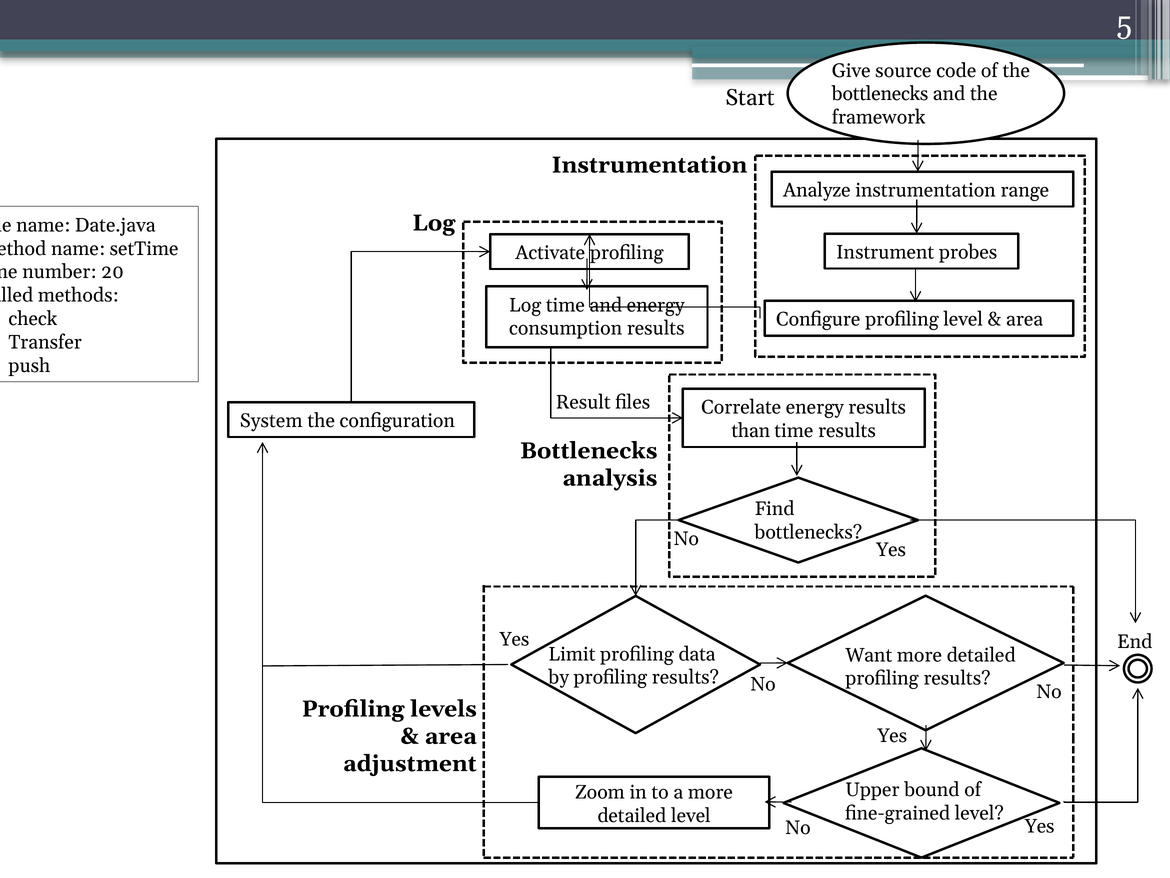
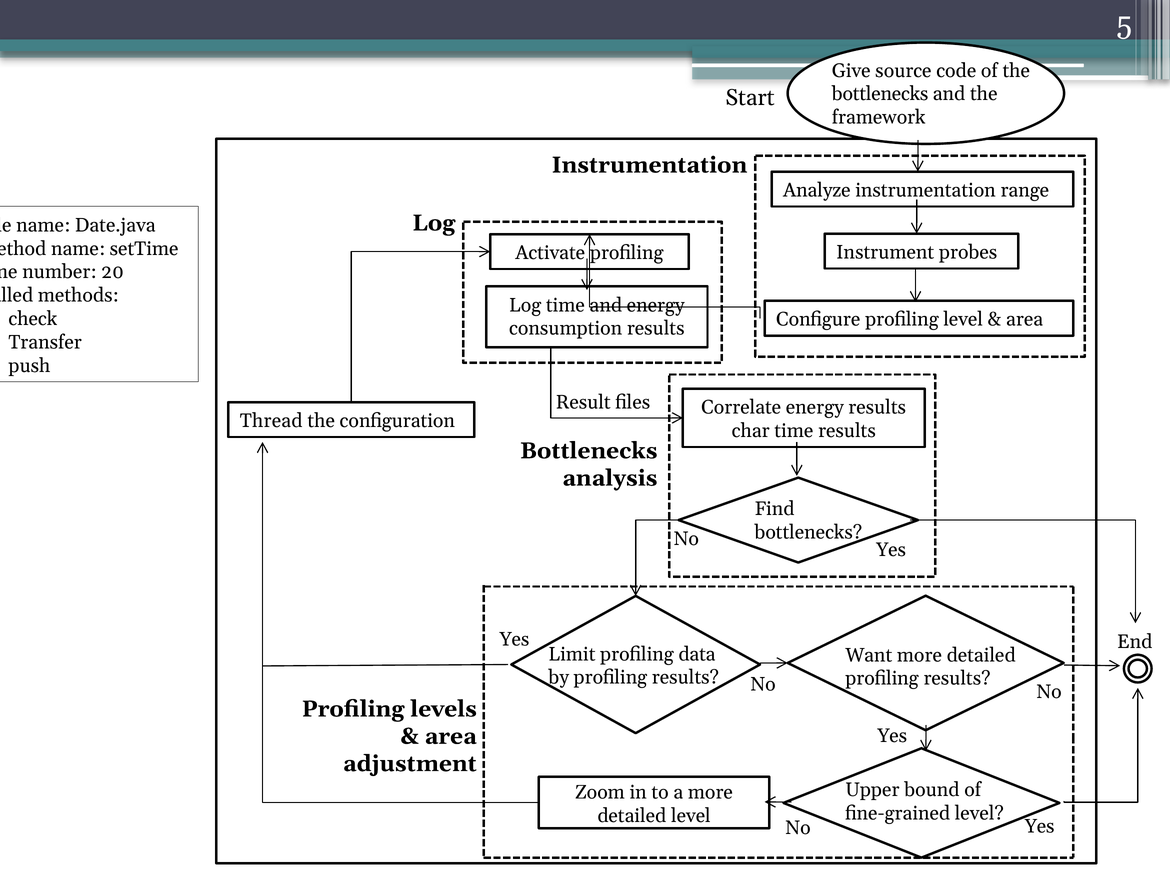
System: System -> Thread (271, 421)
than: than -> char (751, 431)
